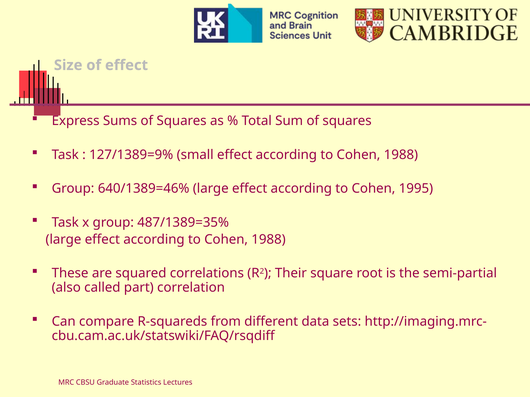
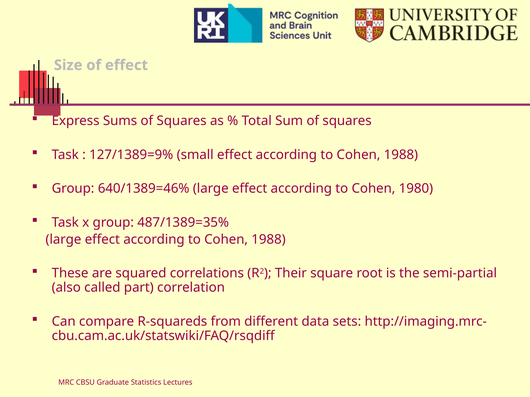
1995: 1995 -> 1980 (416, 189)
